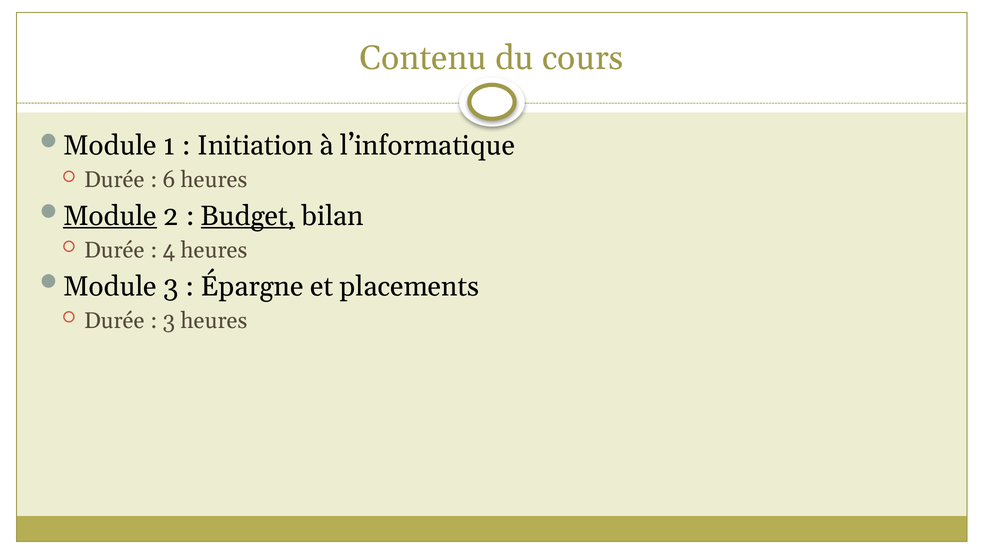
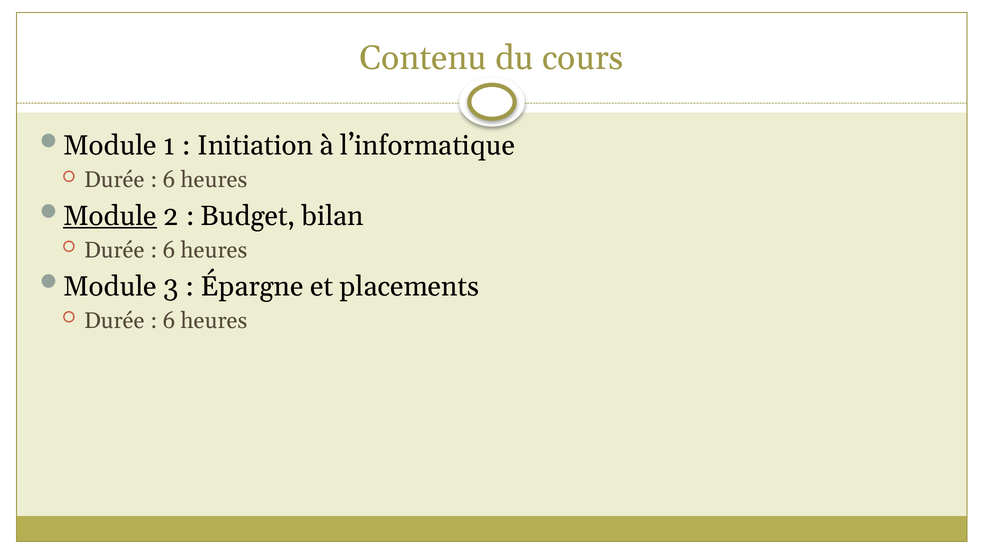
Budget underline: present -> none (248, 216)
4: 4 -> 6 (169, 250)
3: 3 -> 6 (169, 320)
